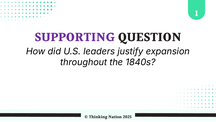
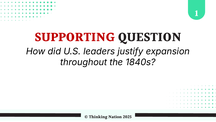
SUPPORTING colour: purple -> red (75, 37)
